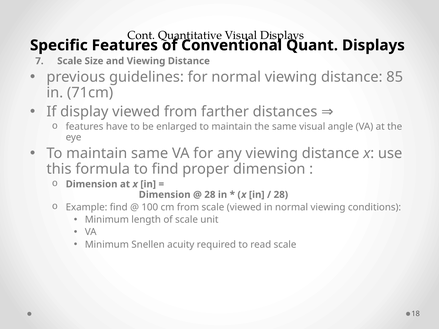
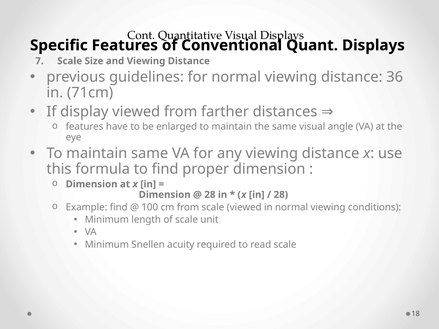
85: 85 -> 36 (395, 77)
